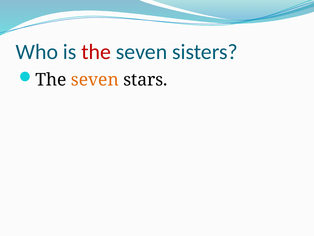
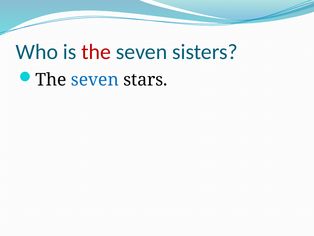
seven colour: orange -> blue (95, 80)
